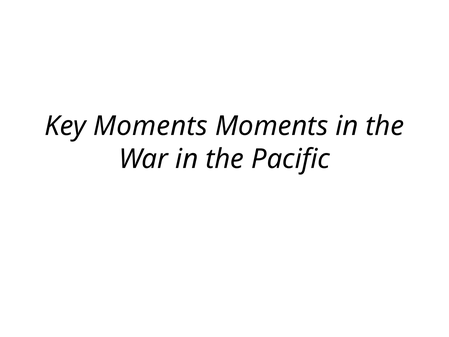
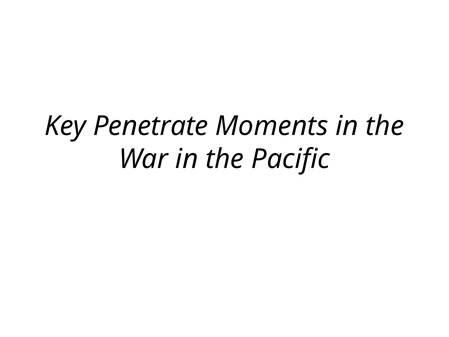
Key Moments: Moments -> Penetrate (151, 126)
